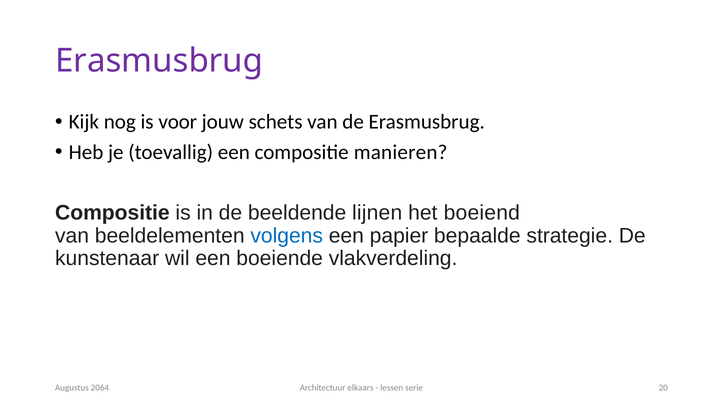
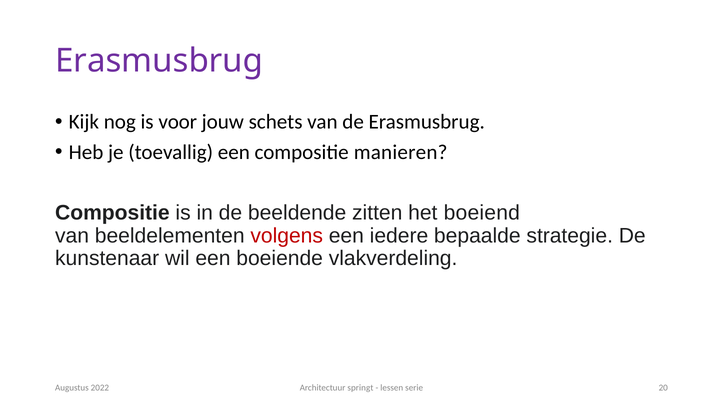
lijnen: lijnen -> zitten (377, 213)
volgens colour: blue -> red (287, 236)
papier: papier -> iedere (399, 236)
elkaars: elkaars -> springt (360, 388)
2064: 2064 -> 2022 (100, 388)
